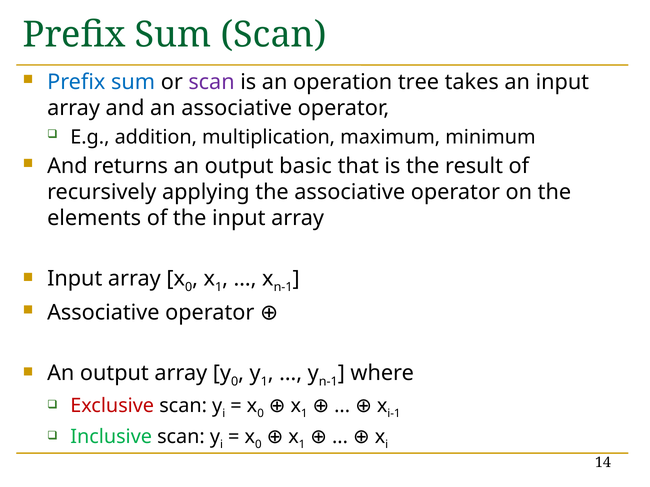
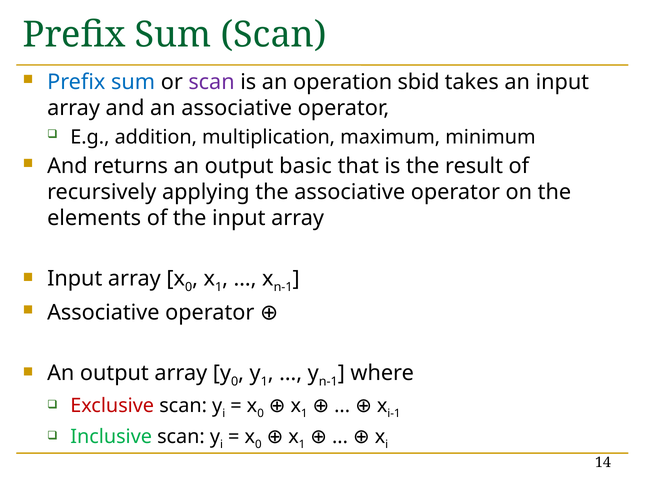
tree: tree -> sbid (419, 82)
